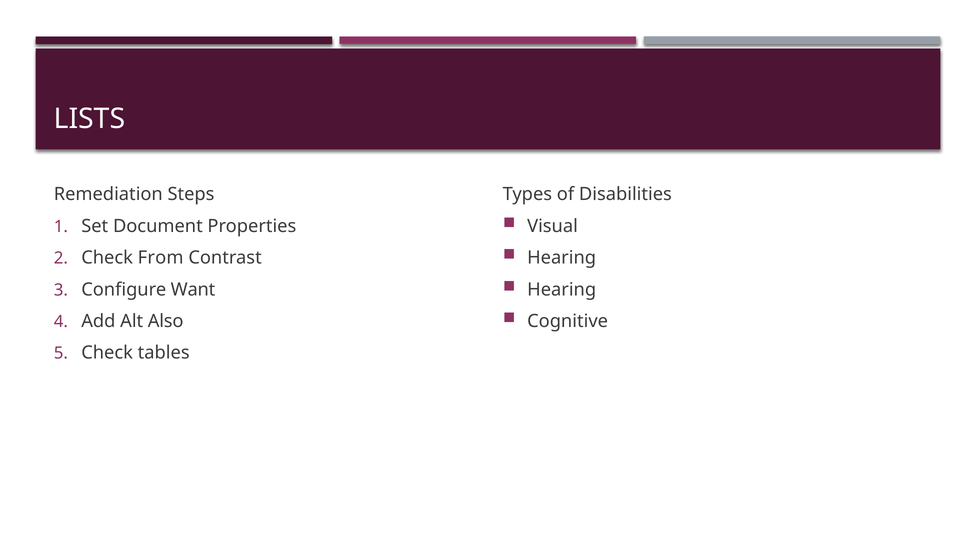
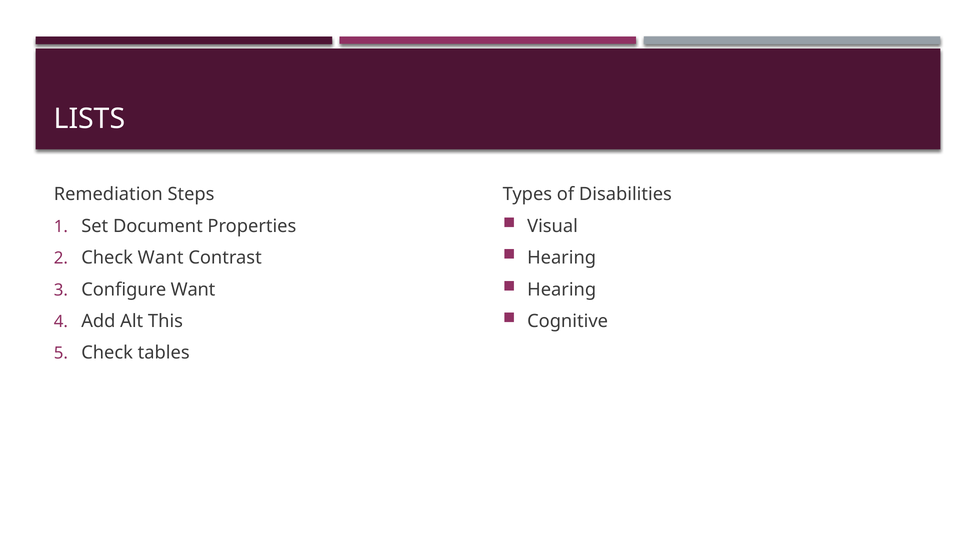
Check From: From -> Want (161, 258)
Also: Also -> This (166, 321)
